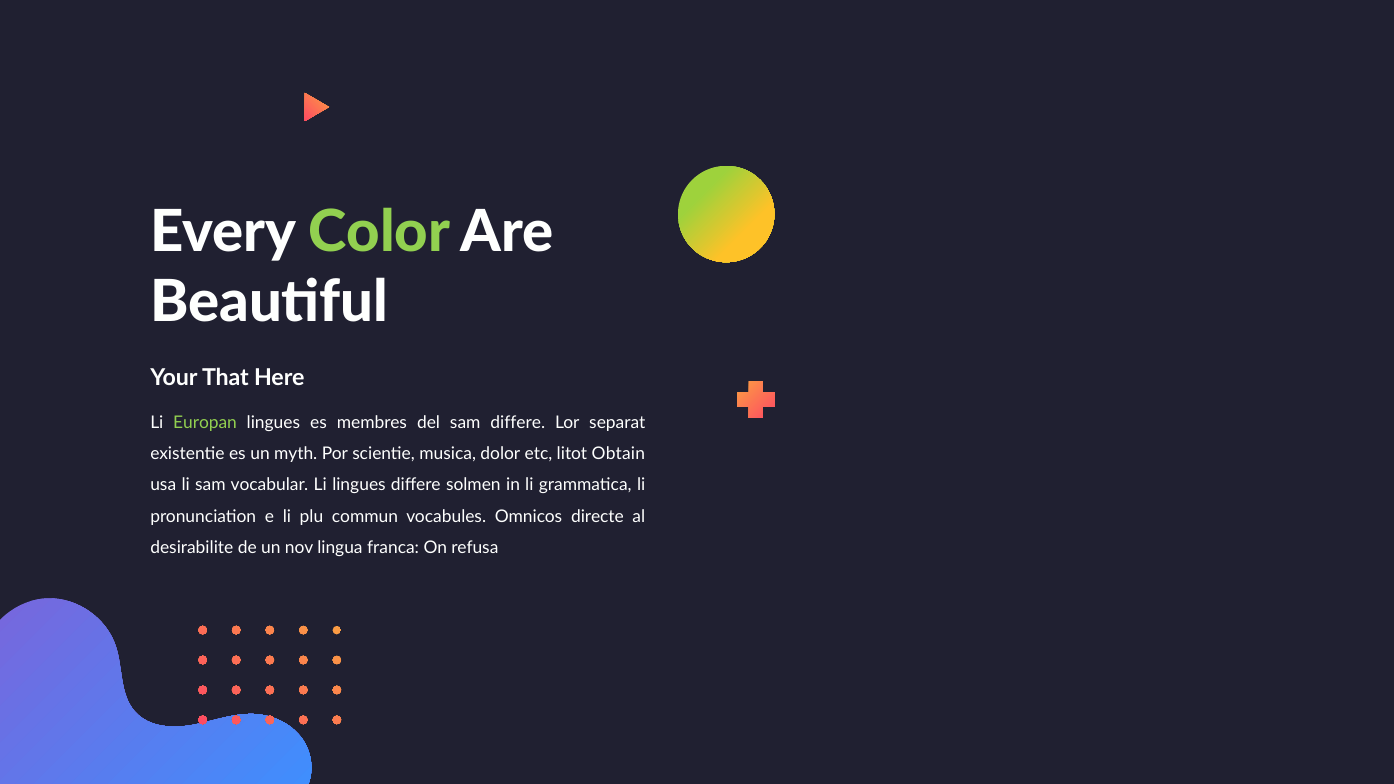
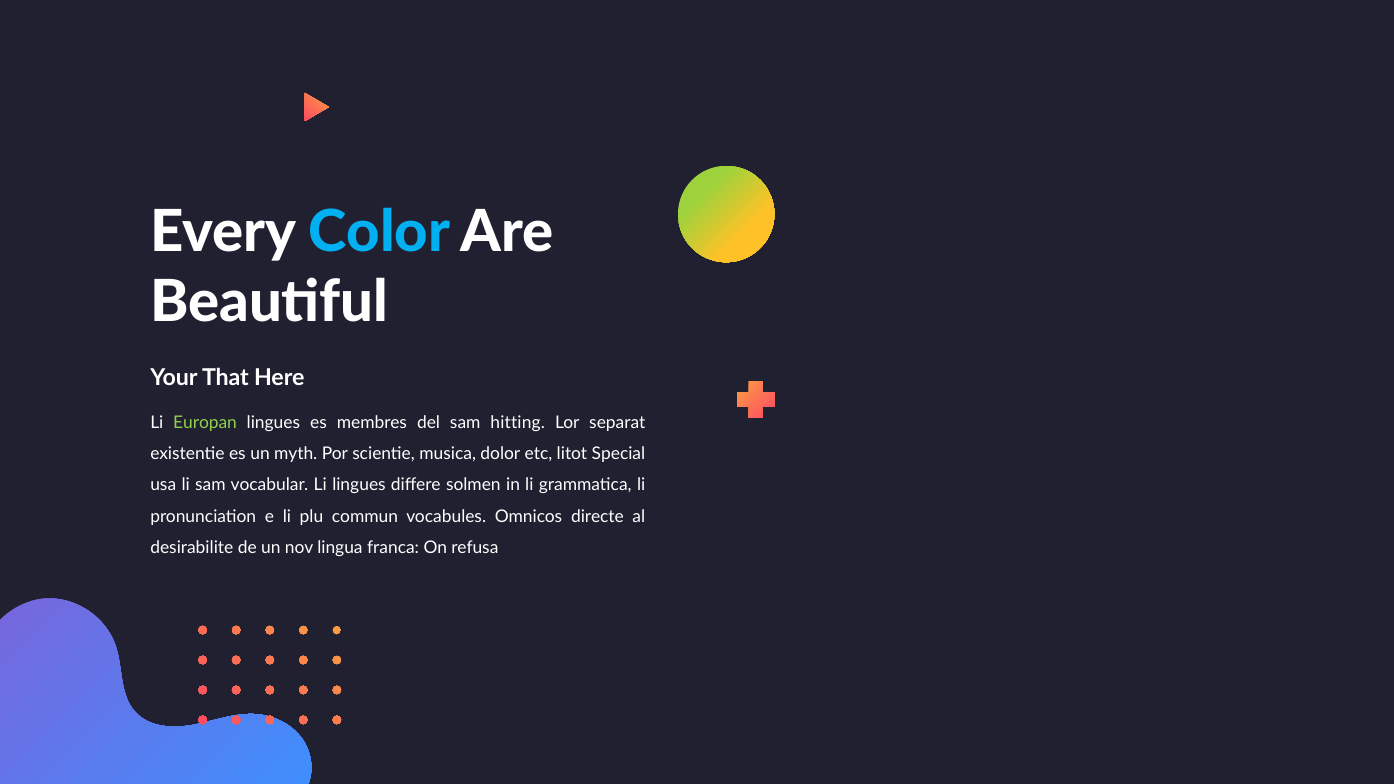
Color colour: light green -> light blue (380, 233)
sam differe: differe -> hitting (518, 423)
Obtain: Obtain -> Special (618, 454)
